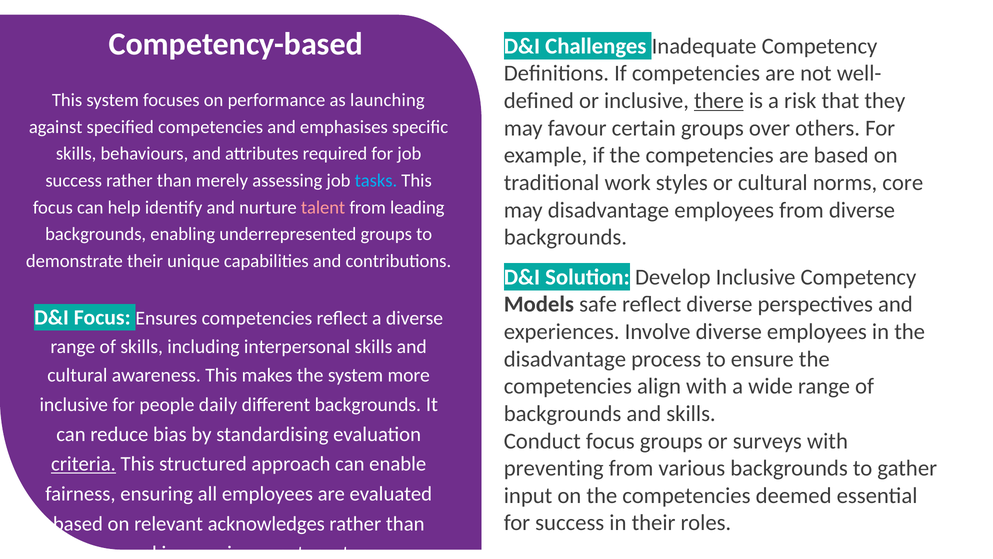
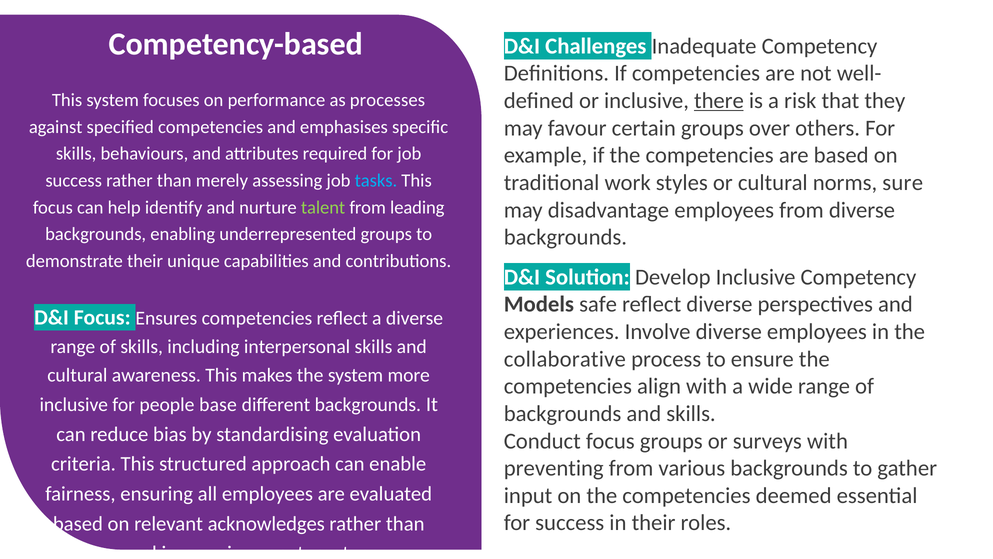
launching: launching -> processes (387, 100)
core: core -> sure (903, 183)
talent colour: pink -> light green (323, 207)
disadvantage: disadvantage -> collaborative (565, 359)
daily: daily -> base (218, 404)
criteria underline: present -> none (83, 464)
